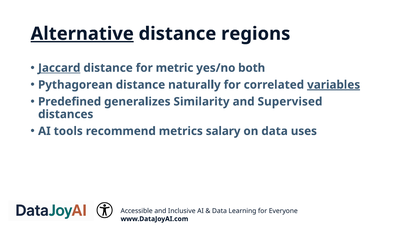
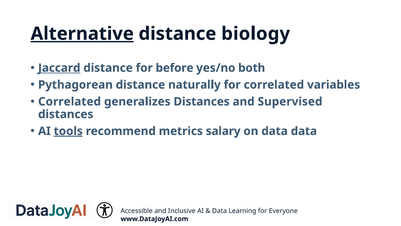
regions: regions -> biology (256, 34)
metric: metric -> before (175, 68)
variables underline: present -> none (334, 85)
Predefined: Predefined -> Correlated (70, 101)
generalizes Similarity: Similarity -> Distances (202, 101)
tools underline: none -> present (68, 131)
data uses: uses -> data (304, 131)
